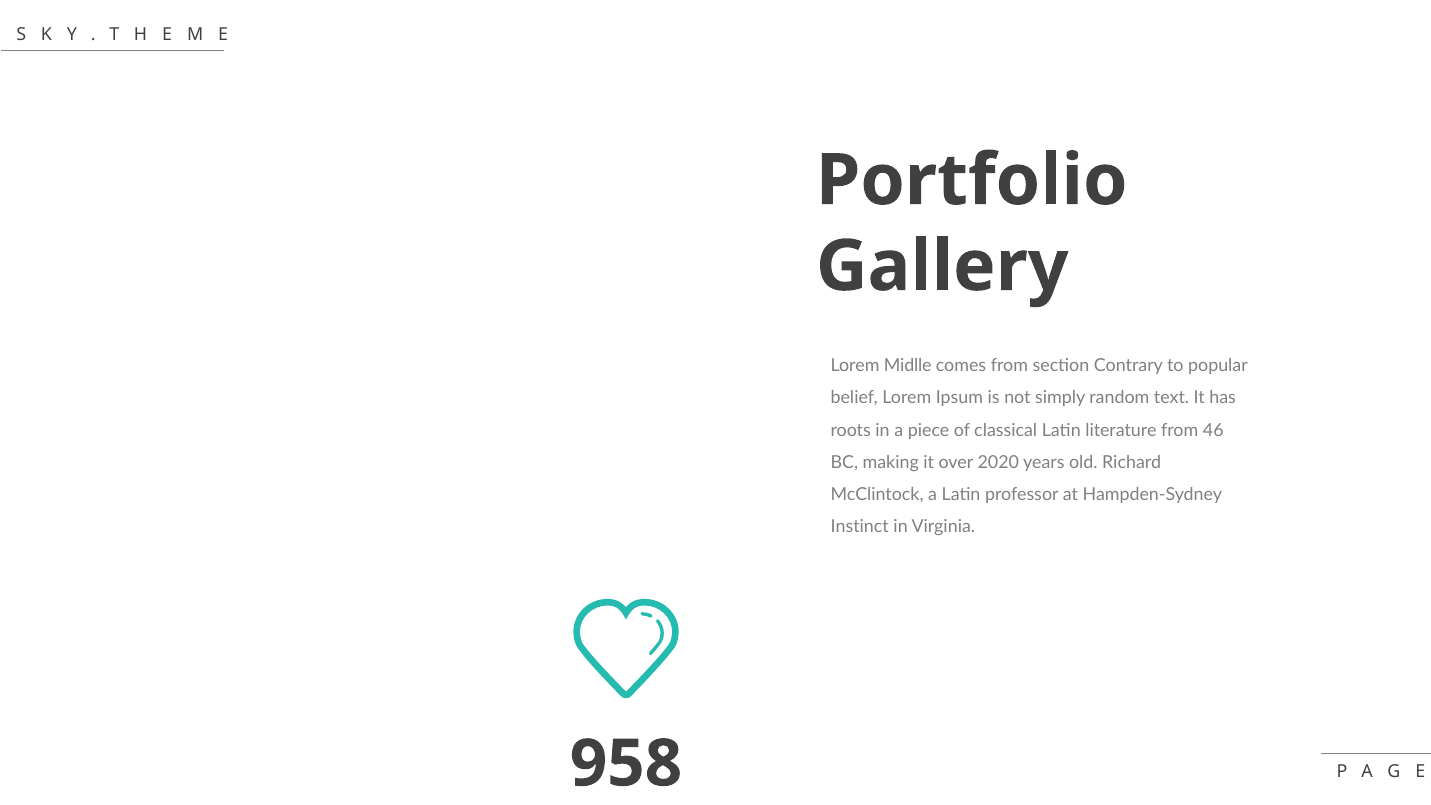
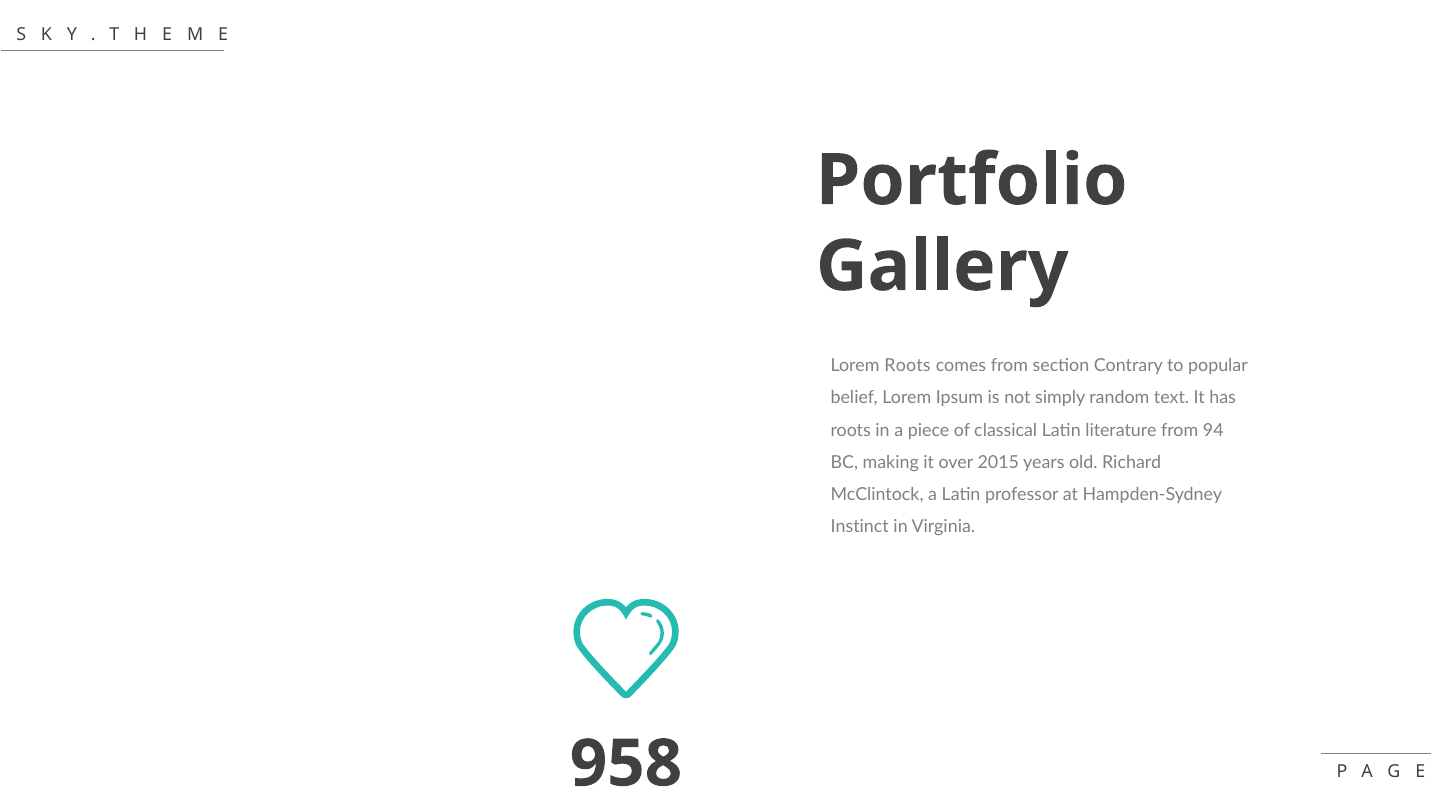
Lorem Midlle: Midlle -> Roots (908, 366)
46: 46 -> 94 (1213, 430)
2020: 2020 -> 2015 (998, 462)
